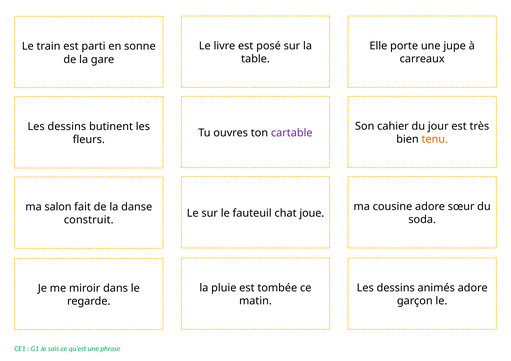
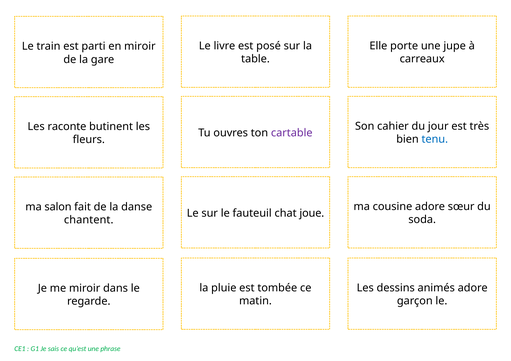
en sonne: sonne -> miroir (140, 46)
dessins: dessins -> raconte (67, 127)
tenu colour: orange -> blue (435, 139)
construit: construit -> chantent (89, 220)
